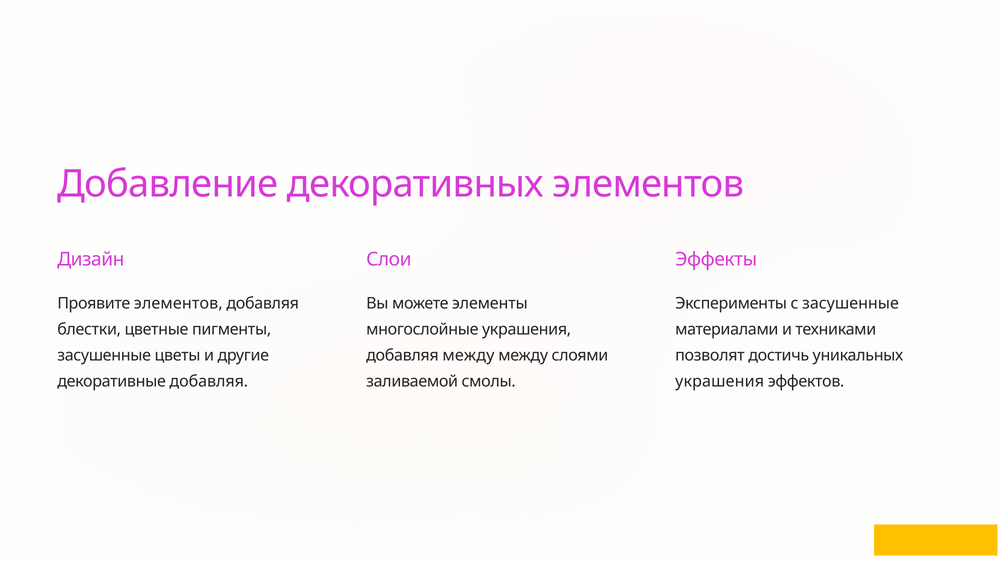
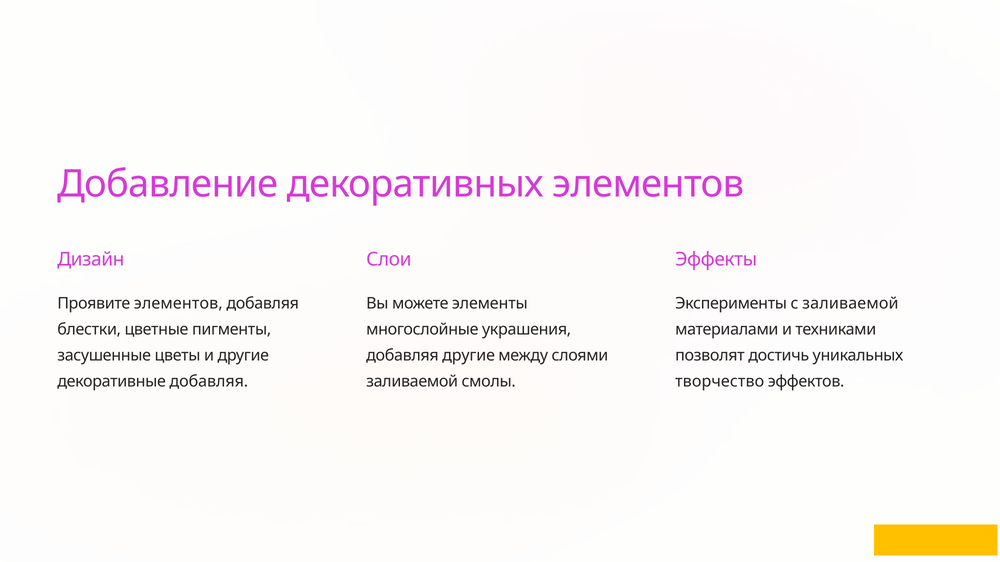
с засушенные: засушенные -> заливаемой (850, 304)
добавляя между: между -> другие (469, 356)
украшения: украшения -> творчество (720, 382)
